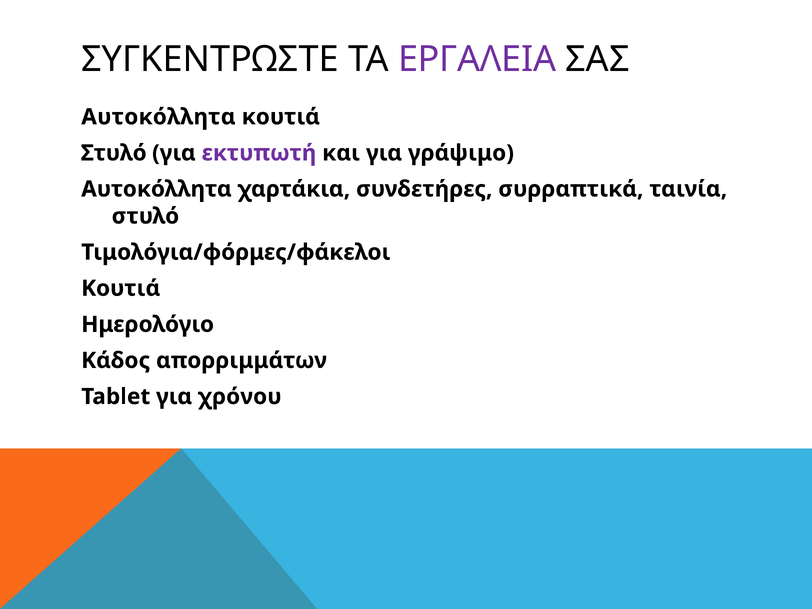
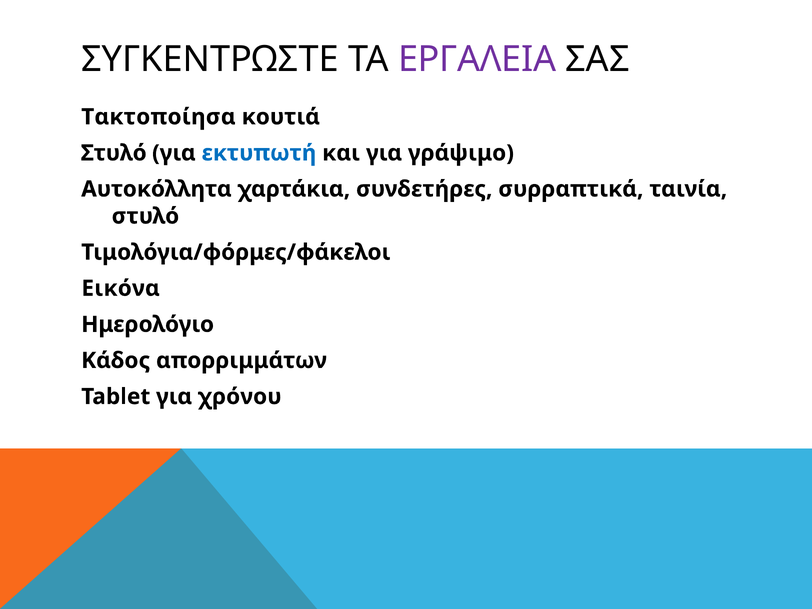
Αυτοκόλλητα: Αυτοκόλλητα -> Τακτοποίησα (158, 117)
εκτυπωτή colour: purple -> blue (259, 153)
Κουτιά: Κουτιά -> Εικόνα (121, 288)
